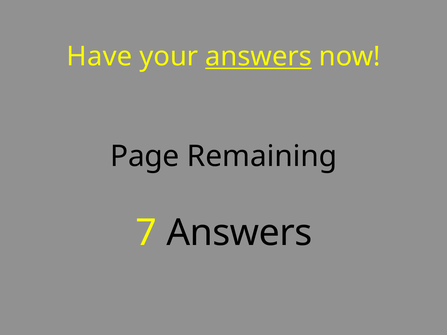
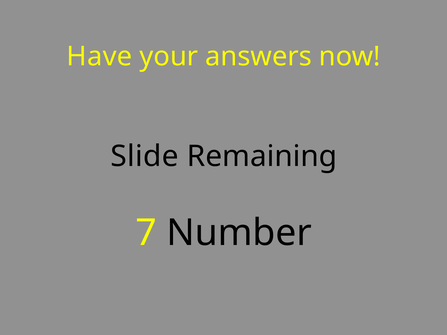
answers underline: present -> none (259, 57)
Page: Page -> Slide (145, 157)
7 Answers: Answers -> Number (239, 233)
